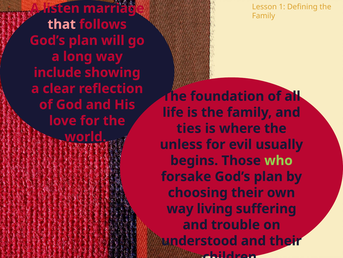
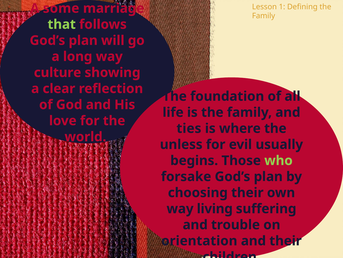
listen: listen -> some (61, 8)
that colour: pink -> light green (62, 24)
include: include -> culture (58, 72)
understood: understood -> orientation (199, 240)
